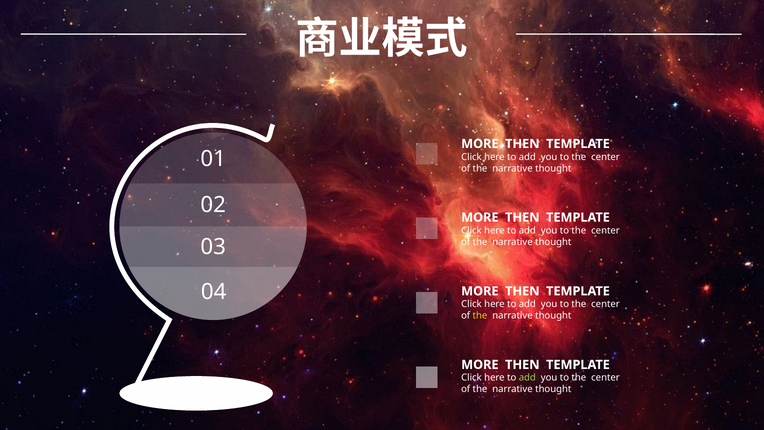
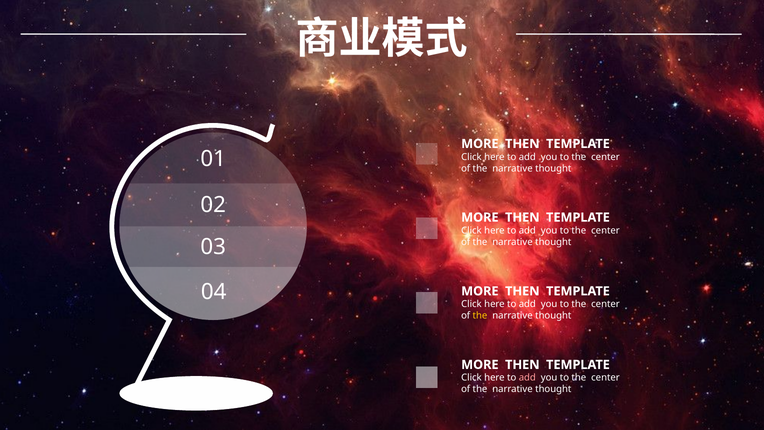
add colour: light green -> pink (527, 378)
